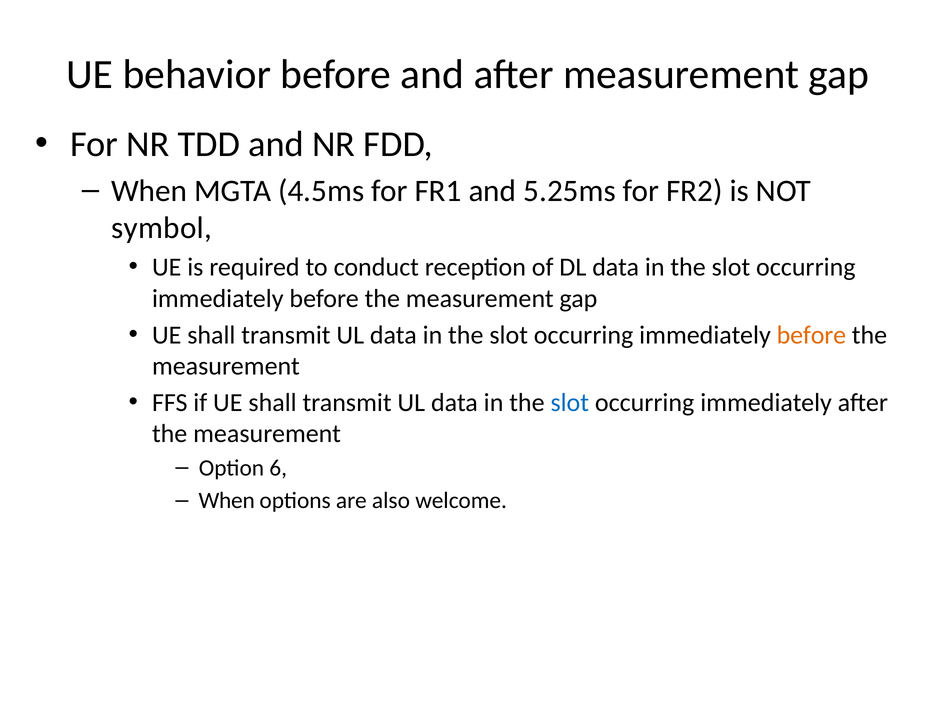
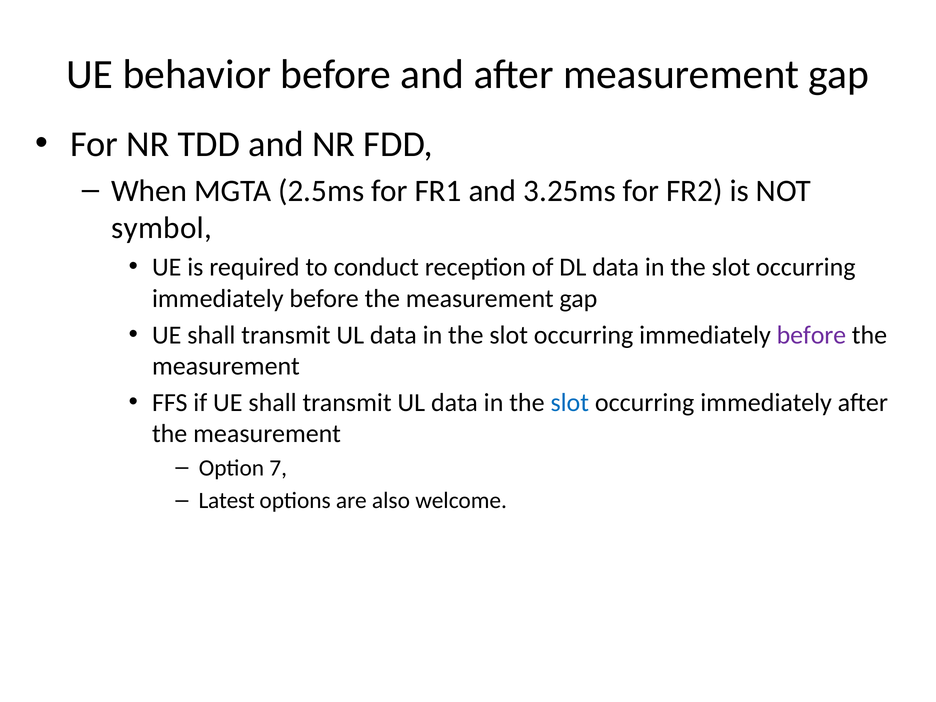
4.5ms: 4.5ms -> 2.5ms (321, 191)
5.25ms: 5.25ms -> 3.25ms (570, 191)
before colour: orange -> purple (811, 335)
6: 6 -> 7 (278, 468)
When: When -> Latest (227, 501)
